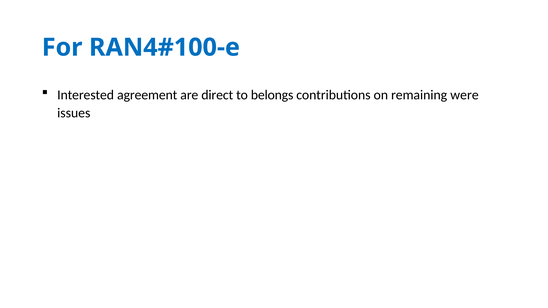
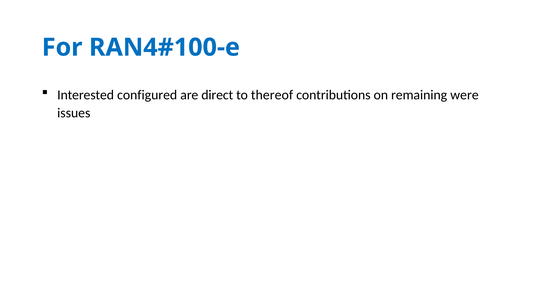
agreement: agreement -> configured (147, 95)
belongs: belongs -> thereof (272, 95)
